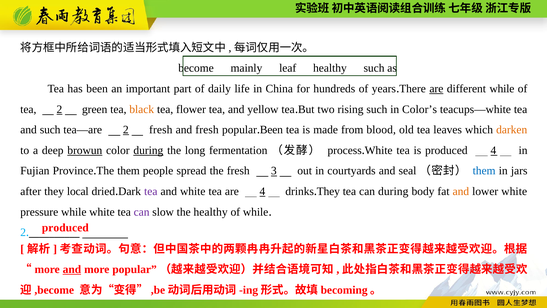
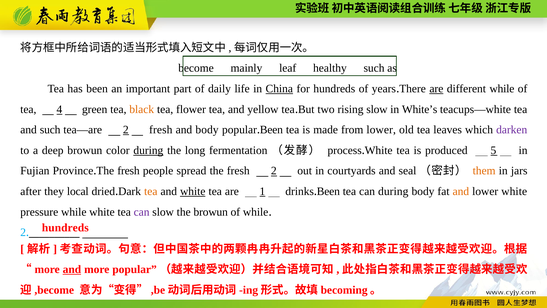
China underline: none -> present (279, 89)
tea 2: 2 -> 4 (59, 109)
rising such: such -> slow (377, 109)
Color’s: Color’s -> White’s (420, 109)
and fresh: fresh -> body (207, 130)
from blood: blood -> lower (381, 130)
darken colour: orange -> purple (512, 130)
browun underline: present -> none (85, 150)
produced 4: 4 -> 5 (493, 150)
them: them -> fresh (129, 171)
fresh 3: 3 -> 2 (274, 171)
them colour: blue -> orange (484, 171)
tea colour: purple -> orange (151, 191)
white underline: none -> present (193, 191)
are 4: 4 -> 1 (262, 191)
They: They -> Been (328, 191)
the healthy: healthy -> browun (211, 212)
produced: produced -> hundreds (65, 228)
